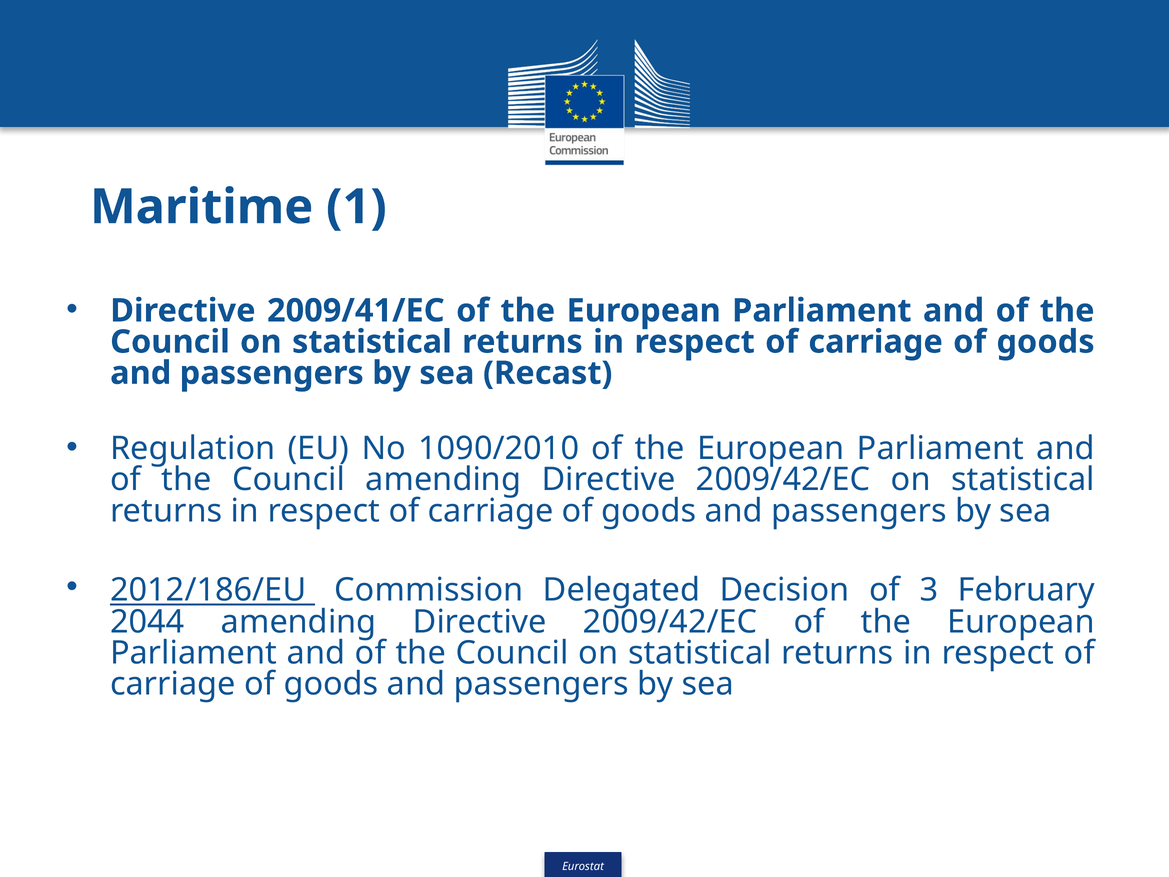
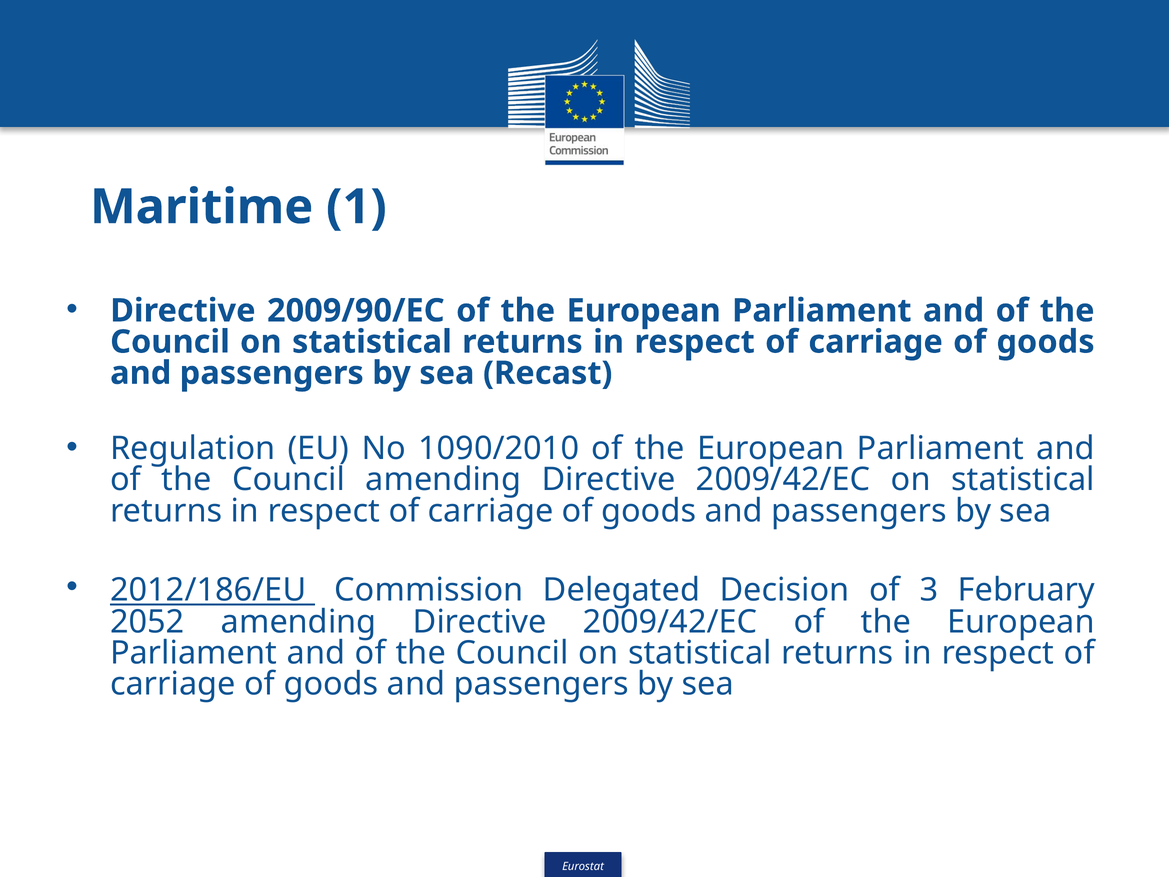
2009/41/EC: 2009/41/EC -> 2009/90/EC (356, 311)
2044: 2044 -> 2052 (147, 622)
